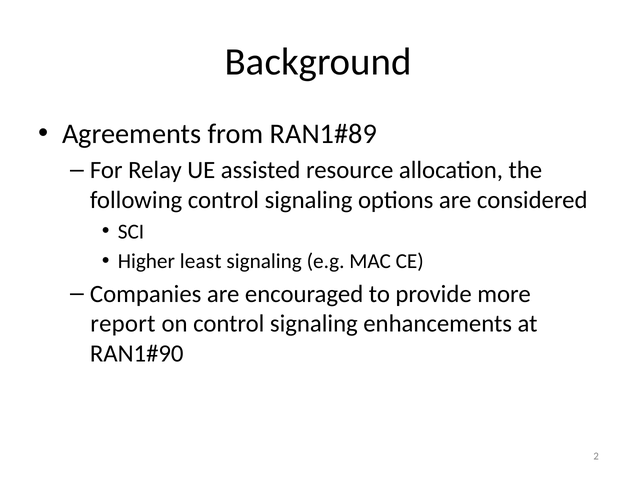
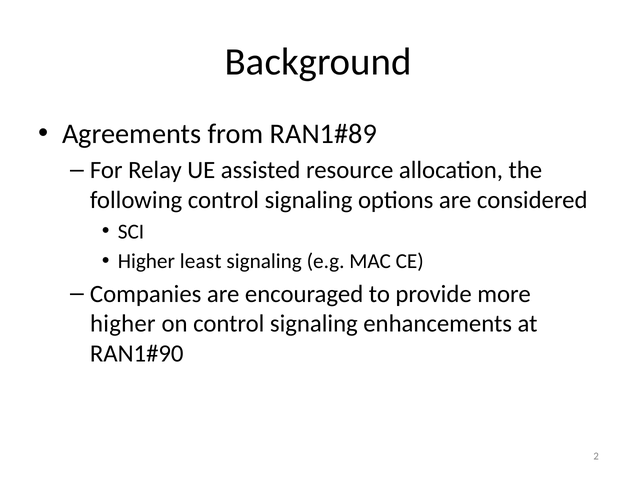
report: report -> higher (123, 324)
